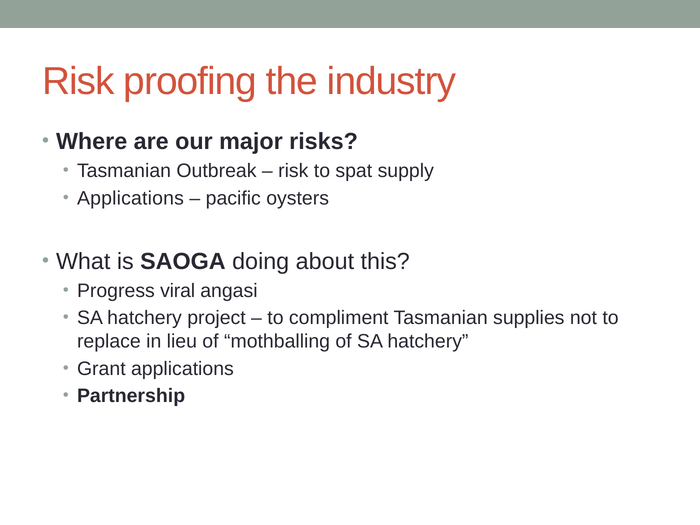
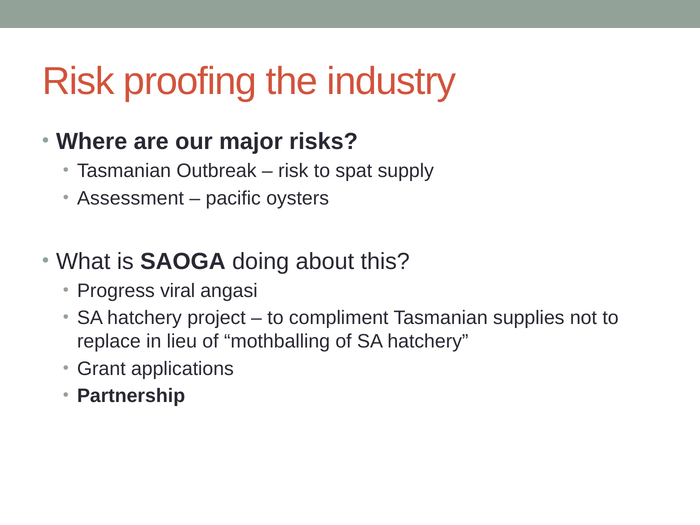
Applications: Applications -> Assessment (130, 198)
